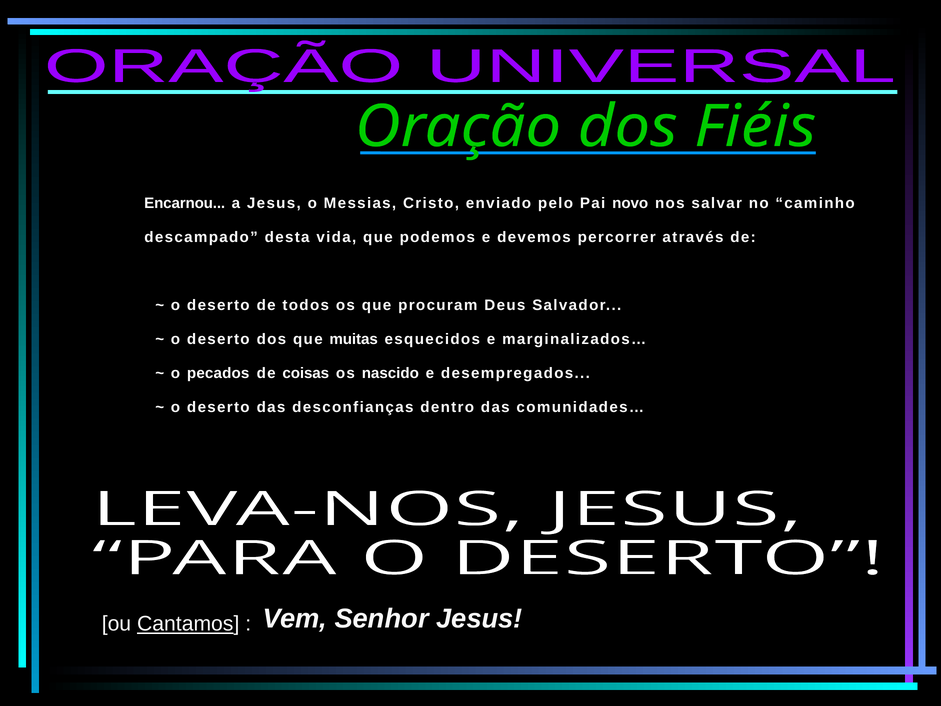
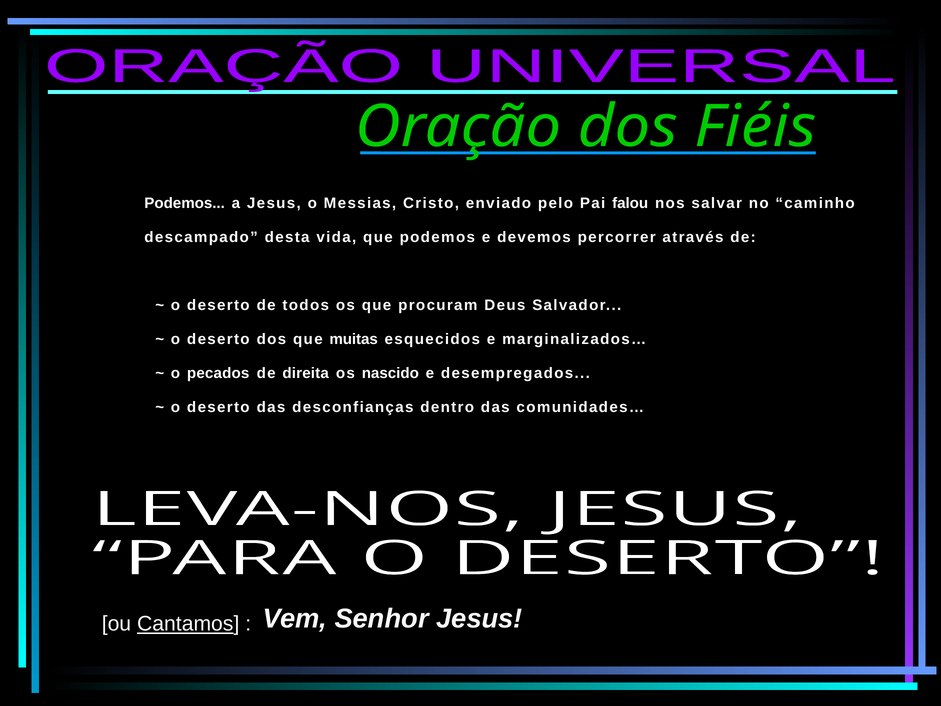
Encarnou: Encarnou -> Podemos (185, 203)
novo: novo -> falou (630, 203)
coisas: coisas -> direita (306, 373)
